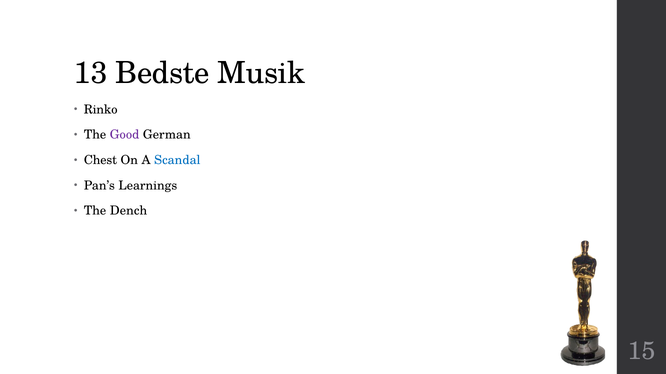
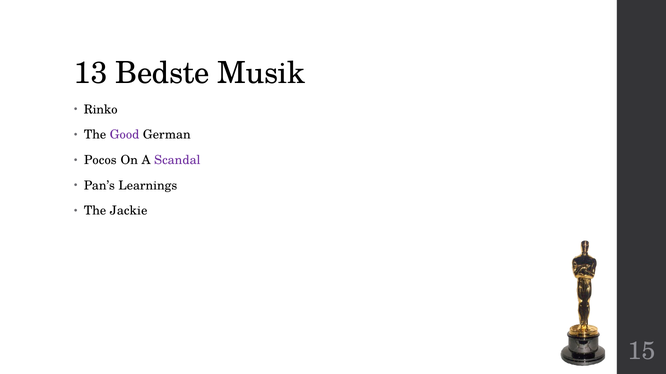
Chest: Chest -> Pocos (100, 160)
Scandal colour: blue -> purple (177, 160)
Dench: Dench -> Jackie (129, 211)
